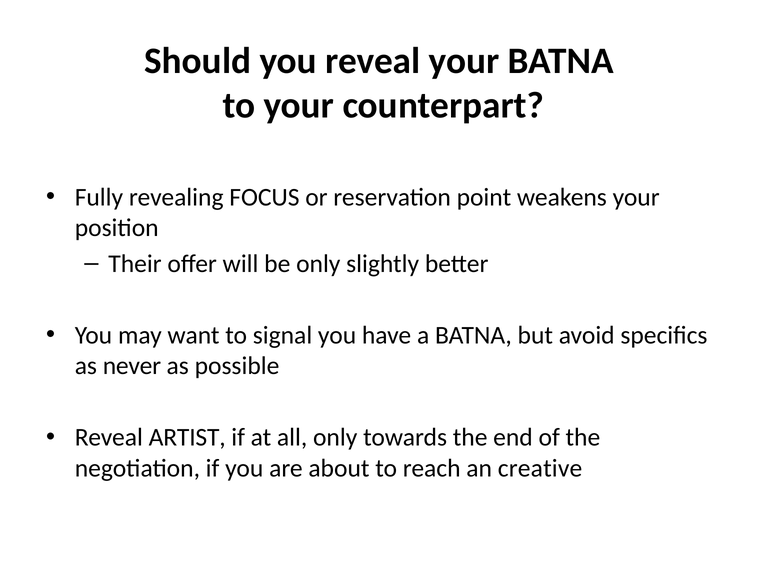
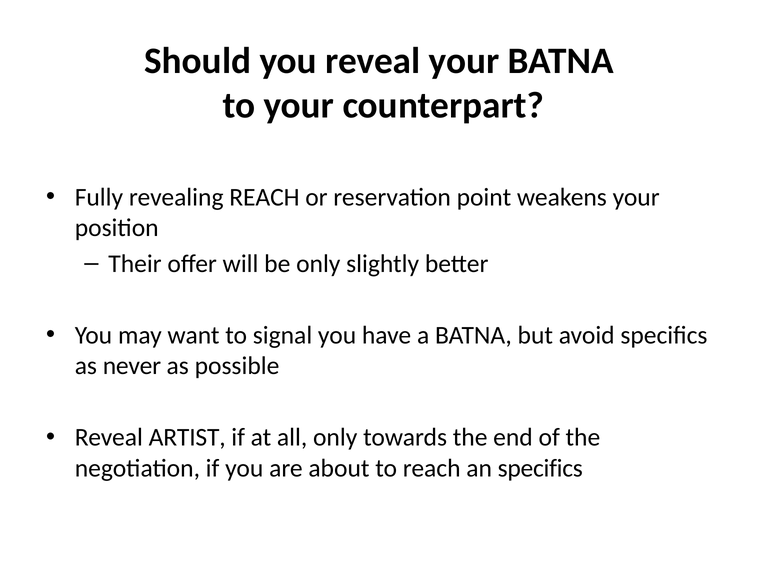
revealing FOCUS: FOCUS -> REACH (264, 197)
an creative: creative -> specifics (540, 468)
